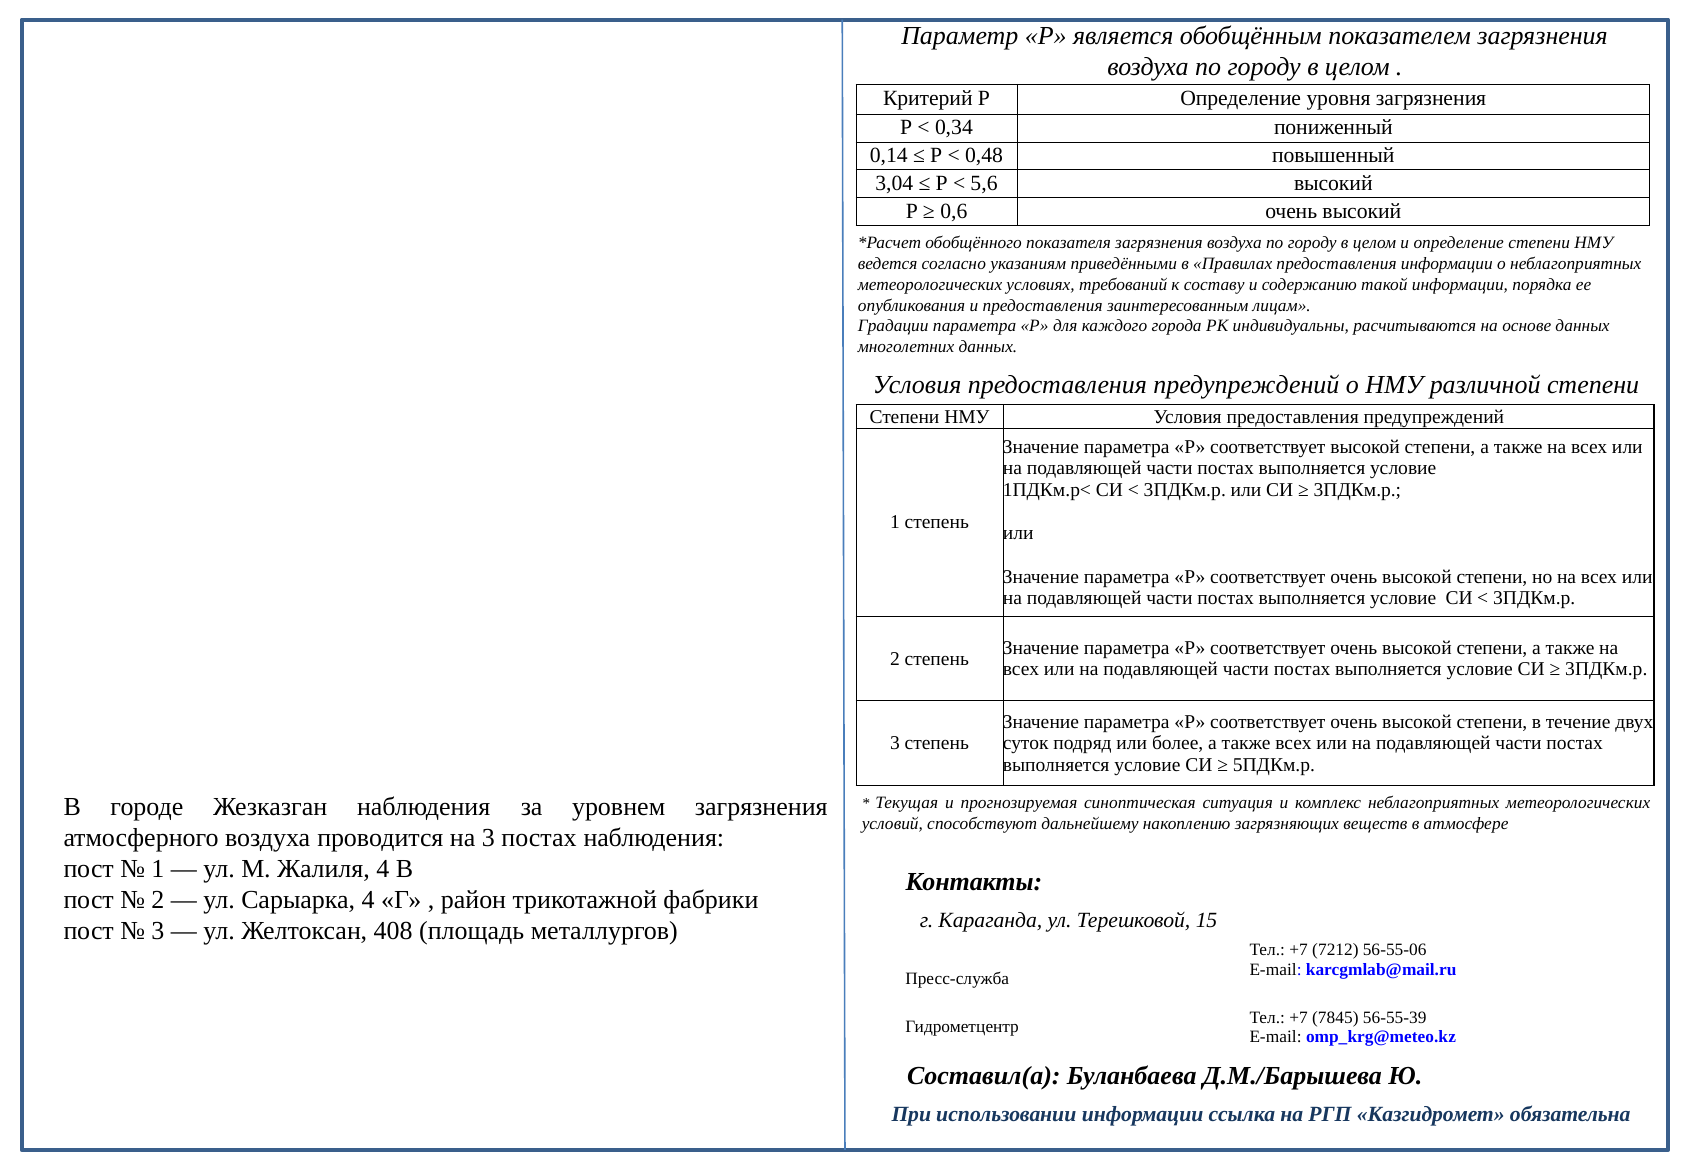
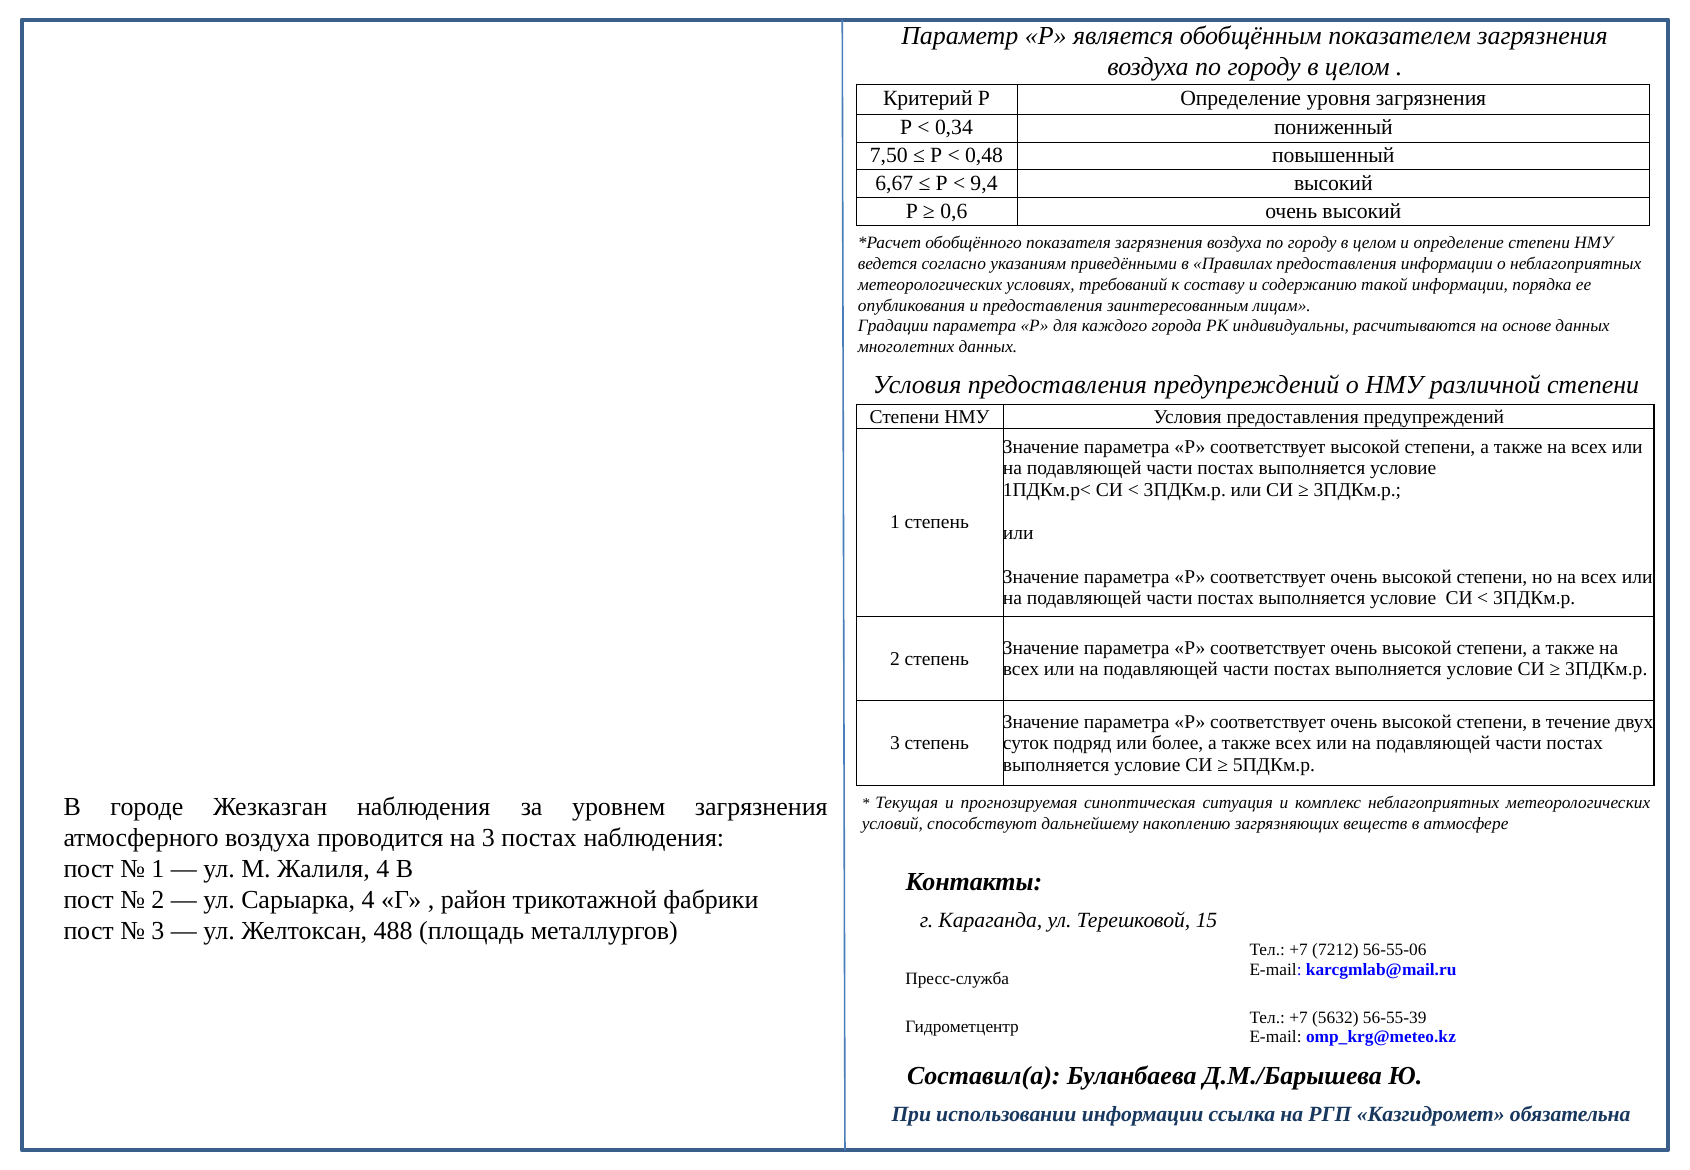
0,14: 0,14 -> 7,50 (889, 156)
3,04: 3,04 -> 6,67 (894, 184)
5,6: 5,6 -> 9,4 (984, 184)
408: 408 -> 488 (393, 931)
7845: 7845 -> 5632 (1335, 1018)
